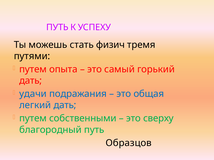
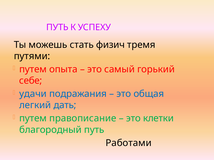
дать: дать -> себе (31, 81)
собственными: собственными -> правописание (83, 119)
сверху: сверху -> клетки (158, 119)
Образцов: Образцов -> Работами (129, 143)
